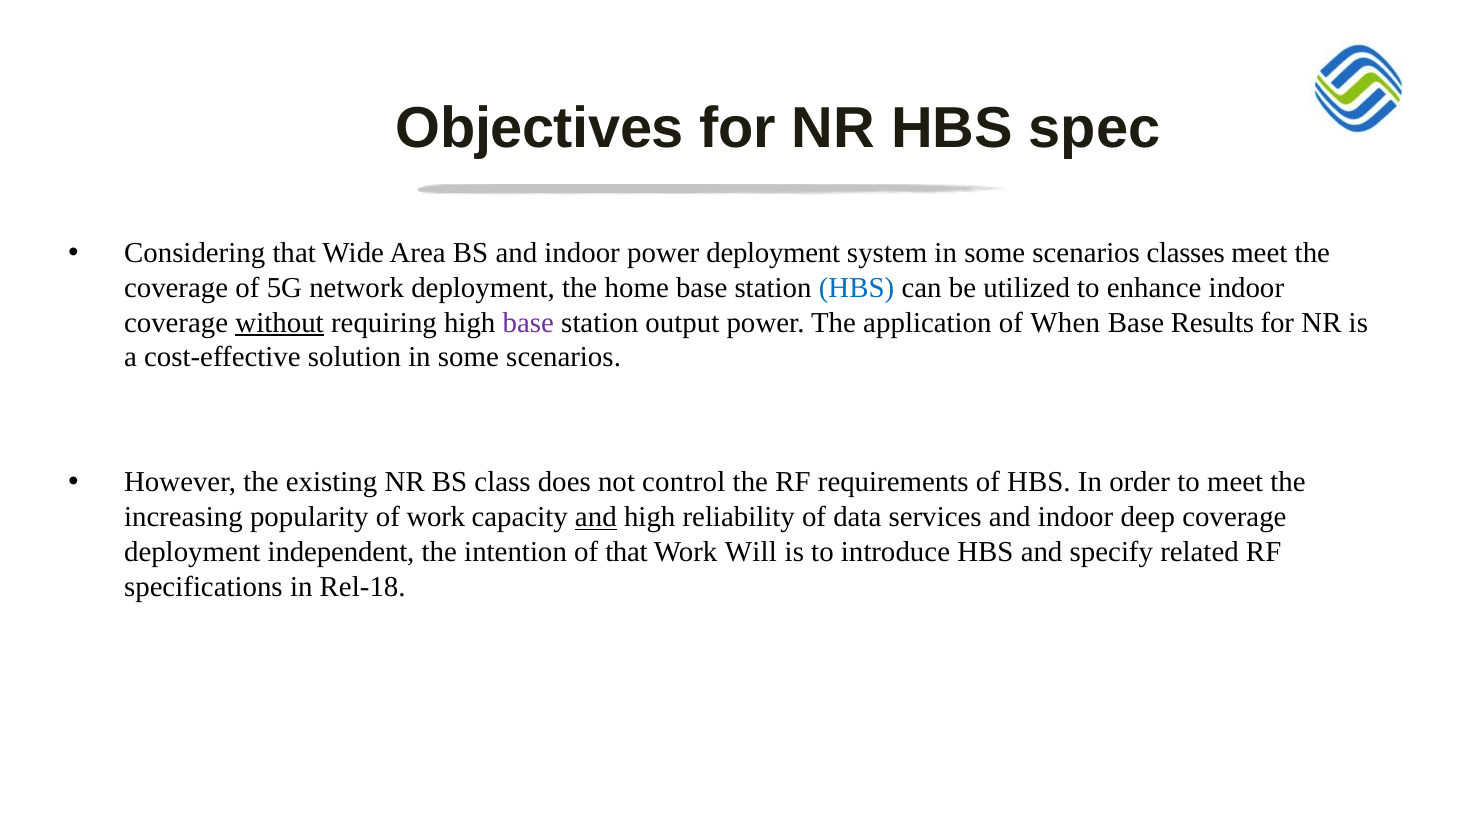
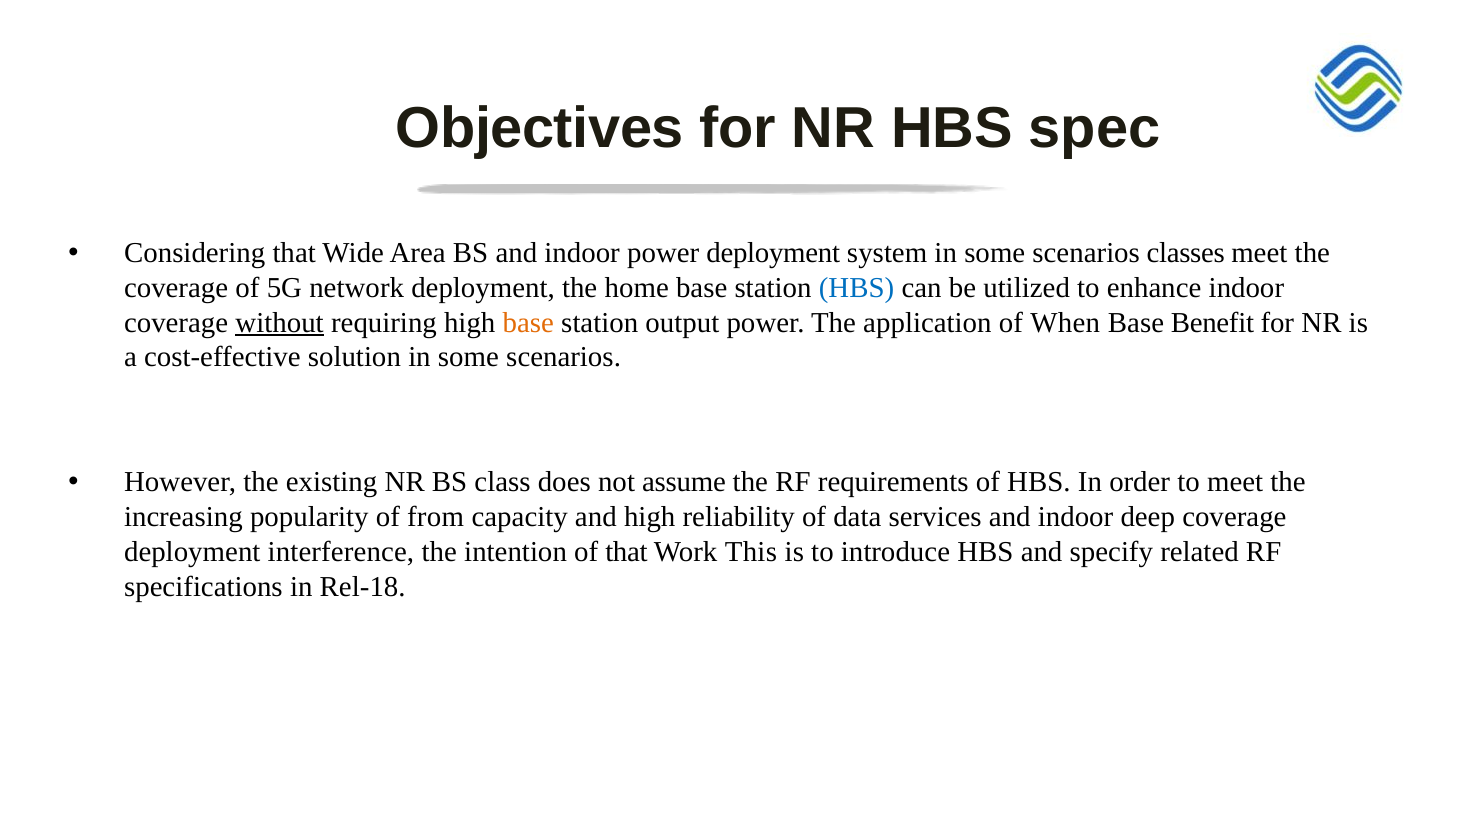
base colour: purple -> orange (528, 322)
Results: Results -> Benefit (1212, 322)
control: control -> assume (684, 482)
of work: work -> from (436, 517)
and underline: present -> none (596, 517)
independent: independent -> interference (341, 552)
Will: Will -> This (751, 552)
